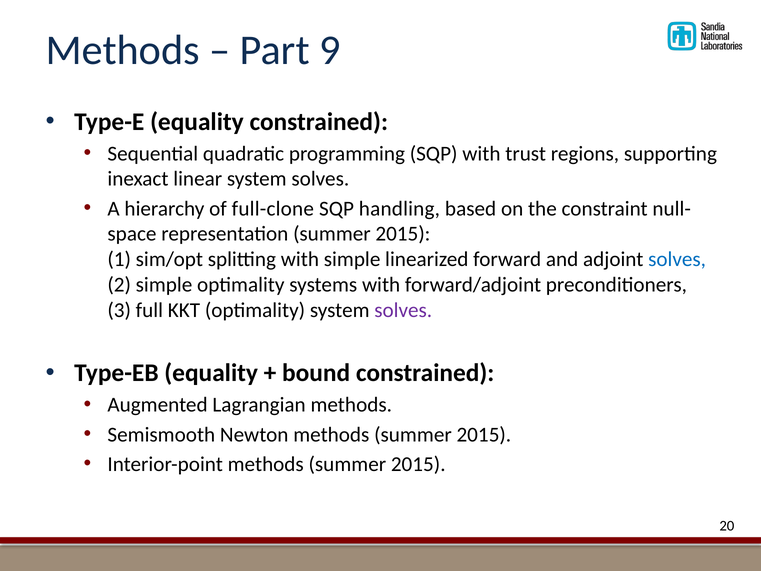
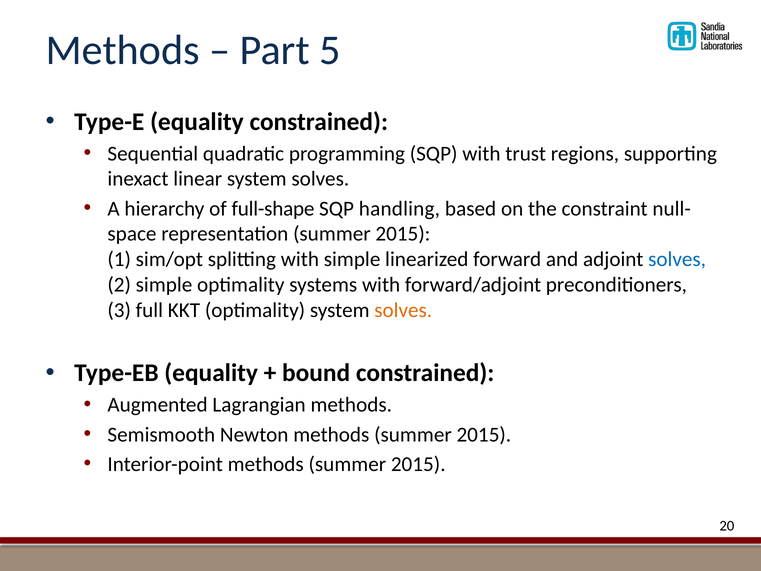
9: 9 -> 5 (330, 50)
full-clone: full-clone -> full-shape (273, 209)
solves colour: purple -> orange (403, 310)
